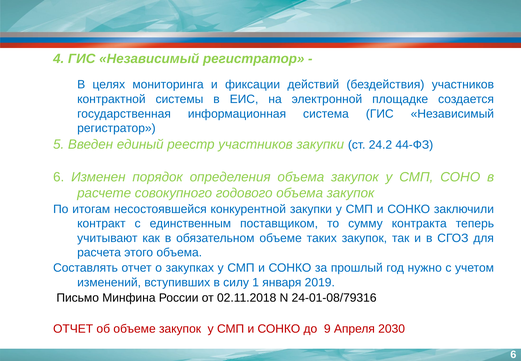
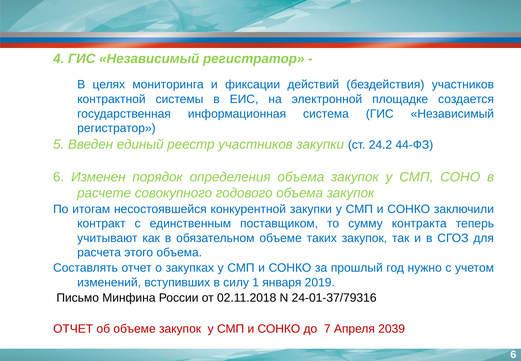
24-01-08/79316: 24-01-08/79316 -> 24-01-37/79316 (334, 298)
9: 9 -> 7 (327, 328)
2030: 2030 -> 2039 (392, 328)
